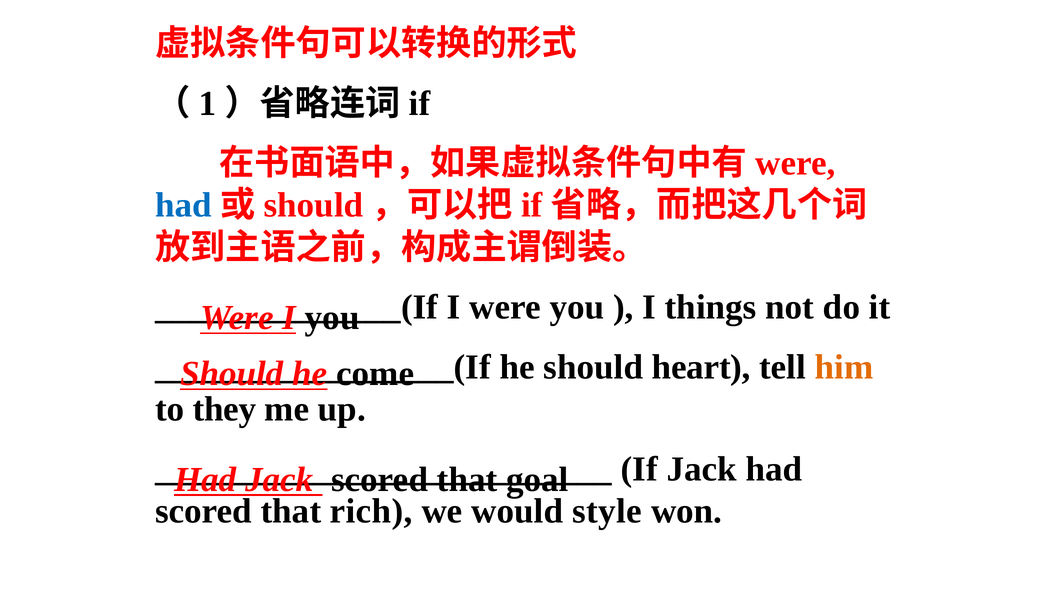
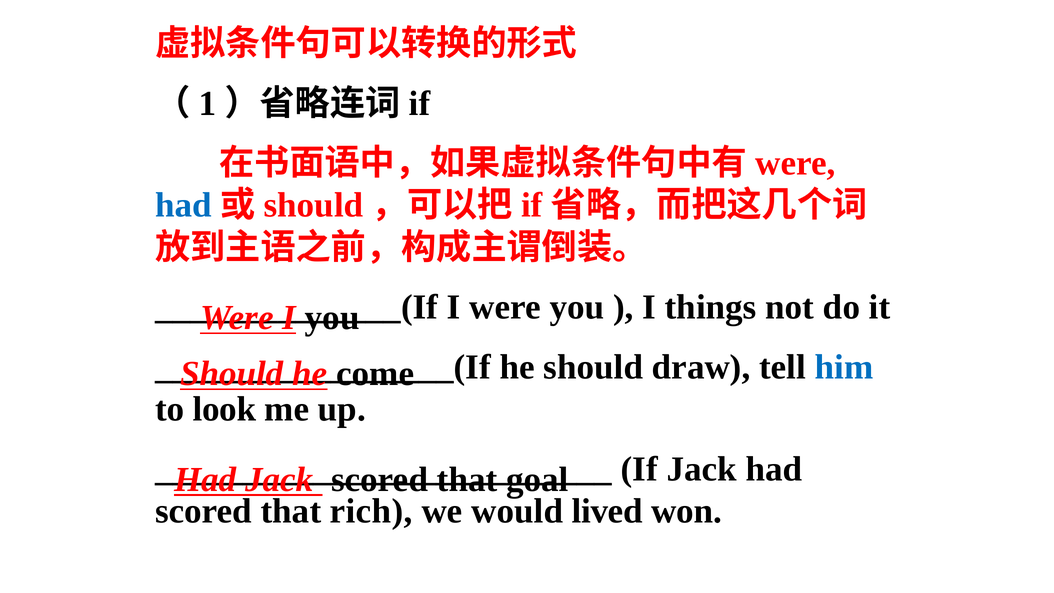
heart: heart -> draw (701, 367)
him colour: orange -> blue (844, 367)
they: they -> look (224, 409)
style: style -> lived (607, 511)
